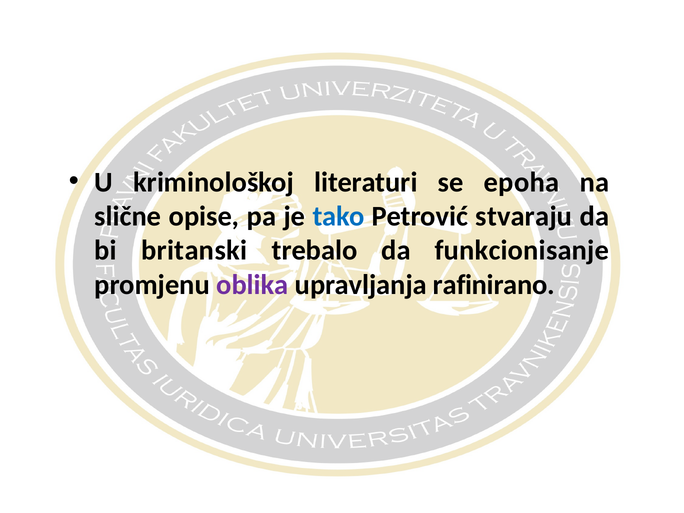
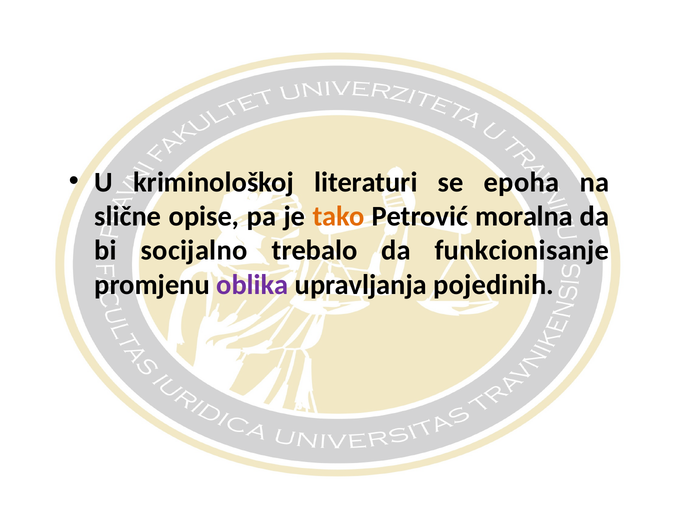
tako colour: blue -> orange (339, 216)
stvaraju: stvaraju -> moralna (524, 216)
britanski: britanski -> socijalno (194, 251)
rafinirano: rafinirano -> pojedinih (494, 285)
